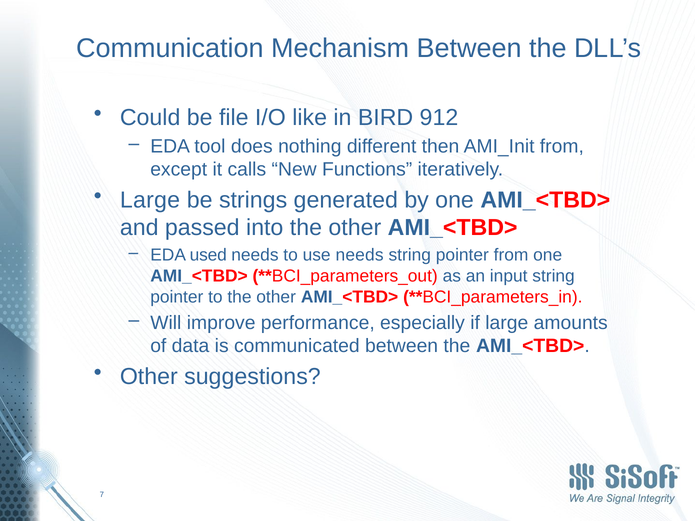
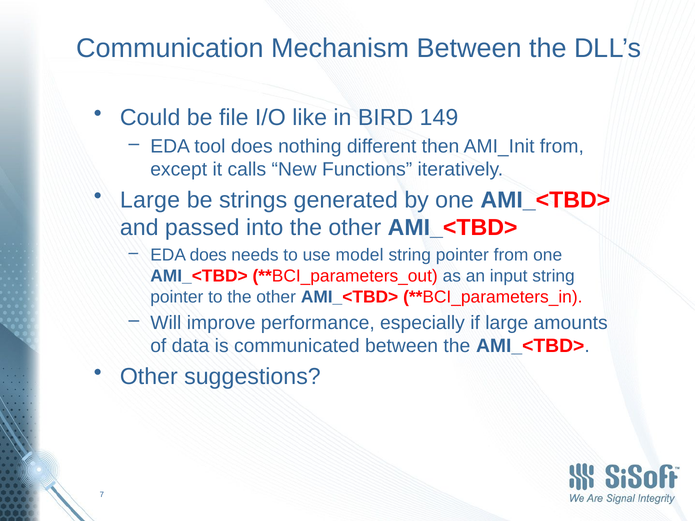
912: 912 -> 149 (439, 117)
EDA used: used -> does (208, 255)
use needs: needs -> model (360, 255)
